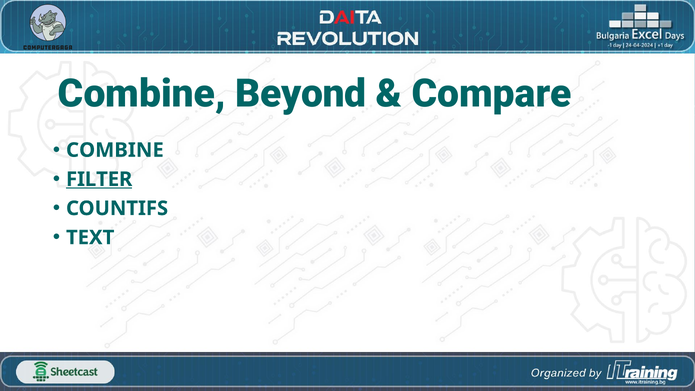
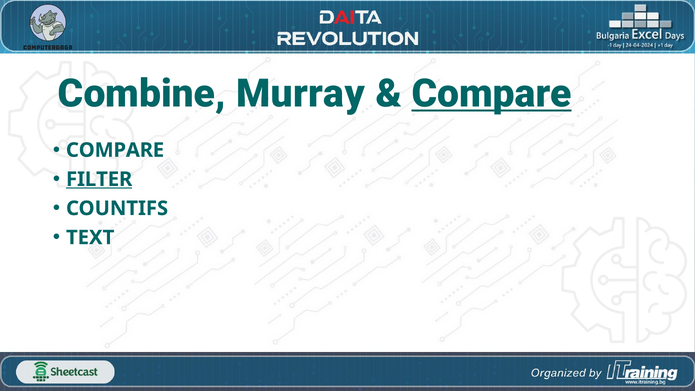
Beyond: Beyond -> Murray (300, 94)
Compare underline: none -> present (492, 94)
COMBINE: COMBINE -> COMPARE (115, 150)
